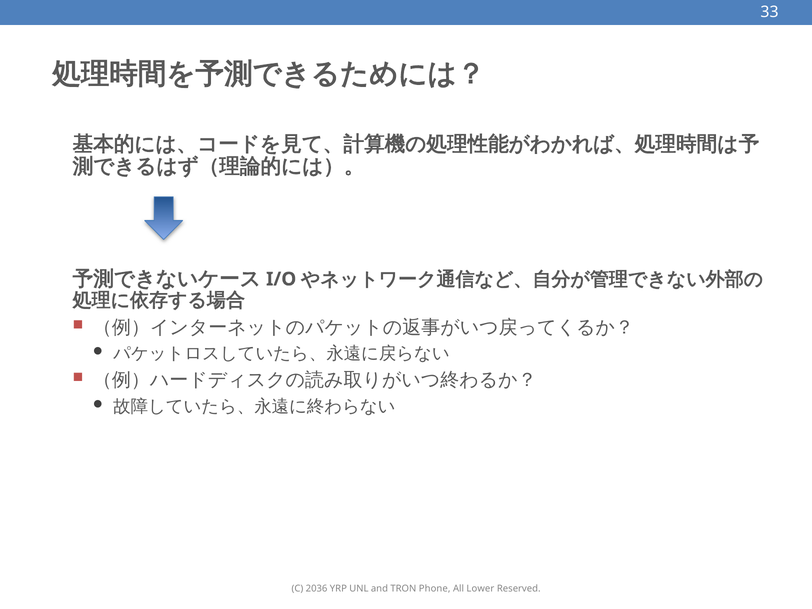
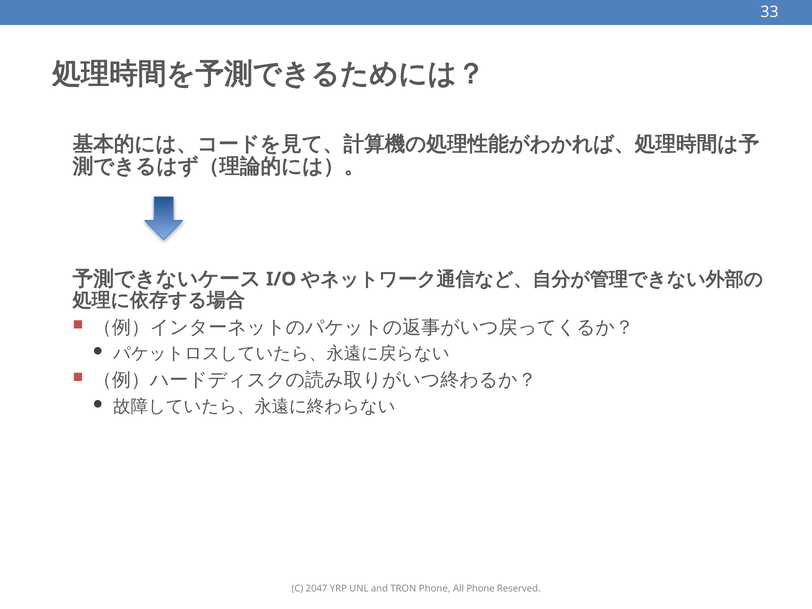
2036: 2036 -> 2047 (317, 589)
All Lower: Lower -> Phone (480, 589)
